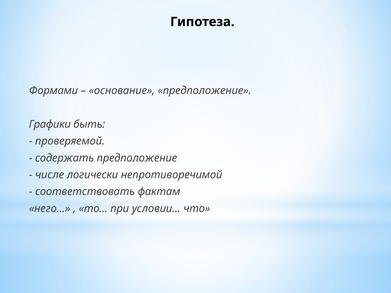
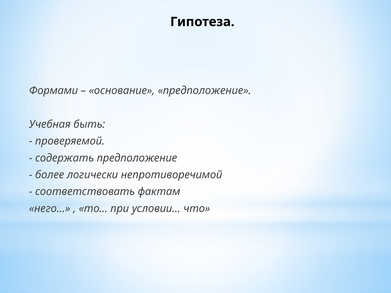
Графики: Графики -> Учебная (50, 124)
числе: числе -> более (50, 175)
